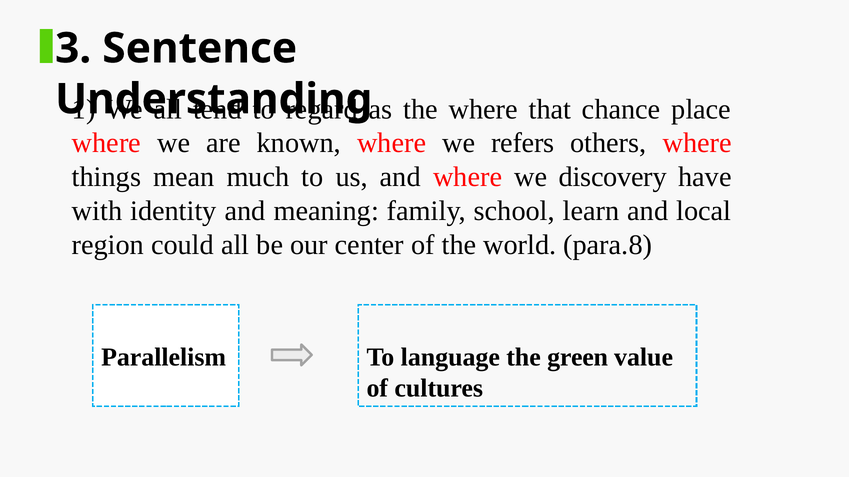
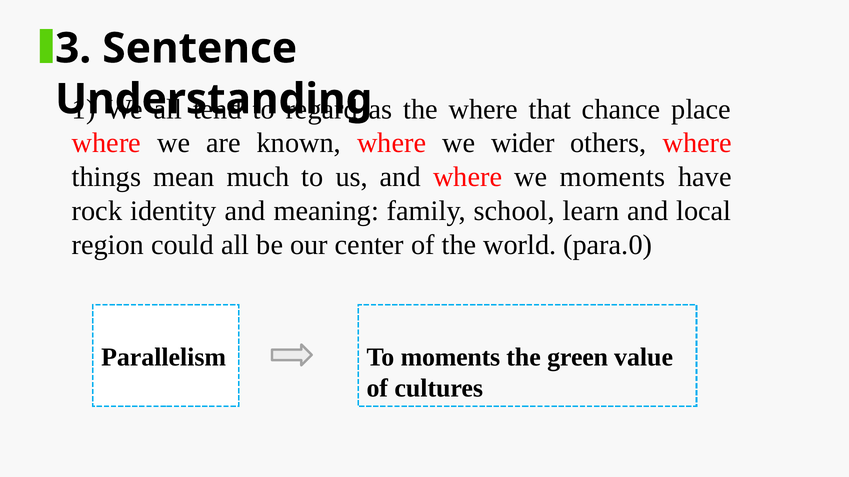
refers: refers -> wider (523, 143)
we discovery: discovery -> moments (613, 177)
with: with -> rock (97, 211)
para.8: para.8 -> para.0 (608, 245)
To language: language -> moments (450, 358)
